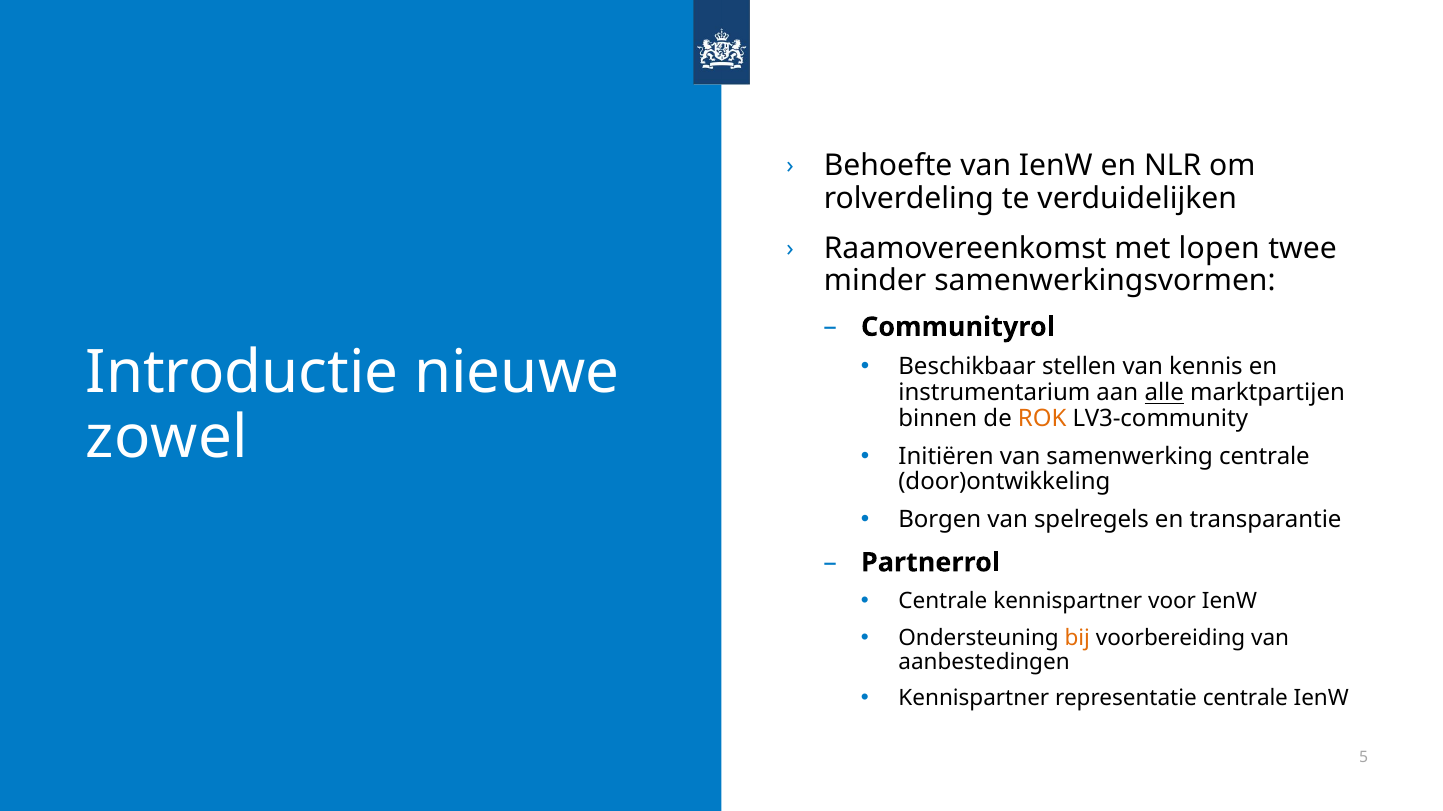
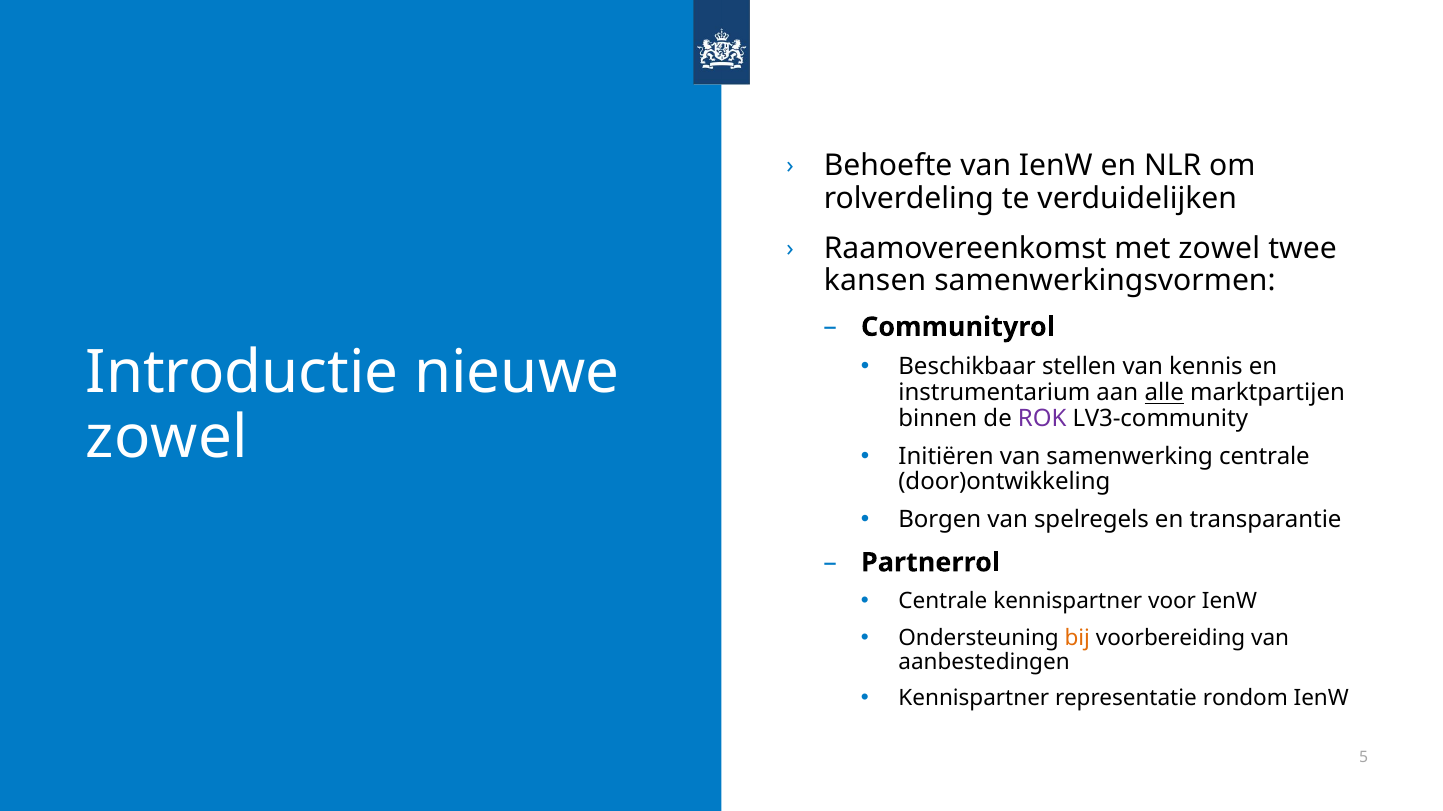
met lopen: lopen -> zowel (1219, 249)
minder: minder -> kansen (875, 281)
ROK colour: orange -> purple (1042, 419)
representatie centrale: centrale -> rondom (1245, 699)
